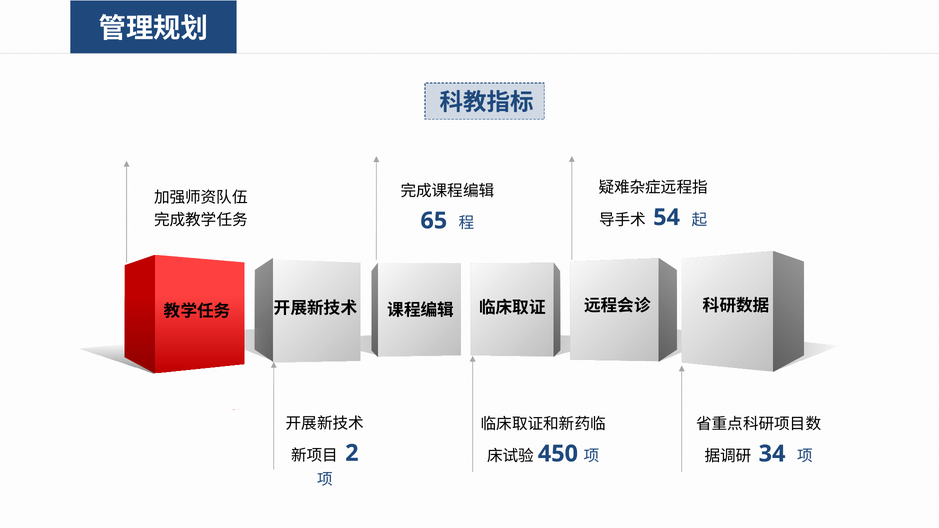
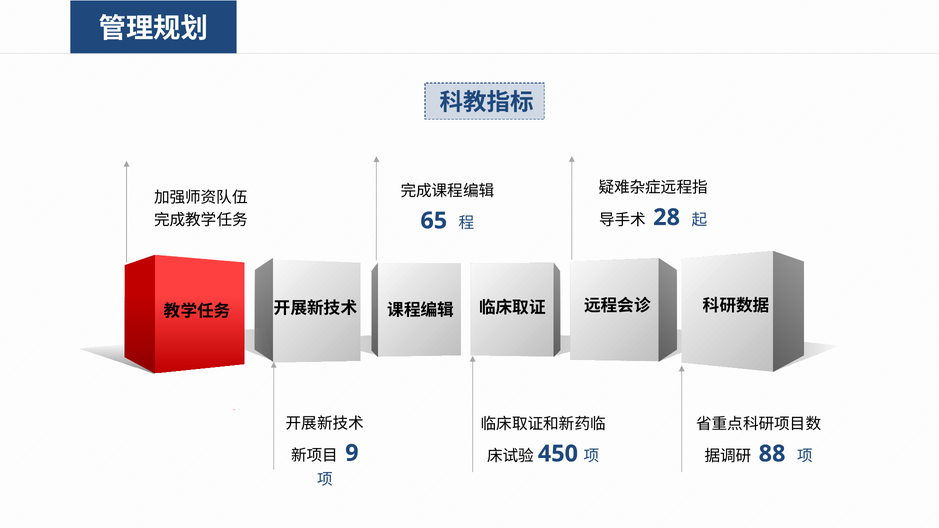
54: 54 -> 28 (667, 217)
2: 2 -> 9 (352, 453)
34: 34 -> 88 (772, 454)
